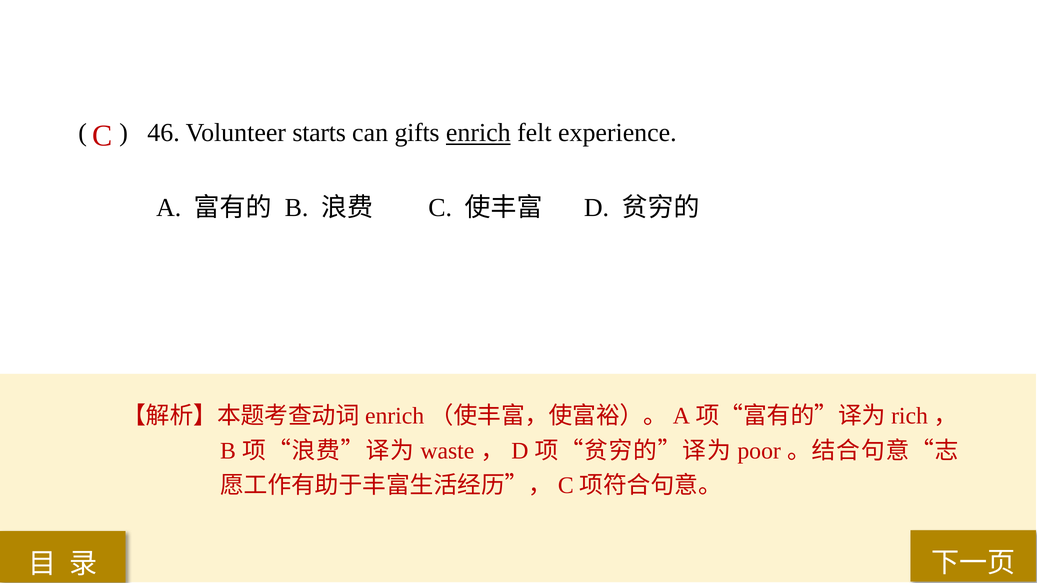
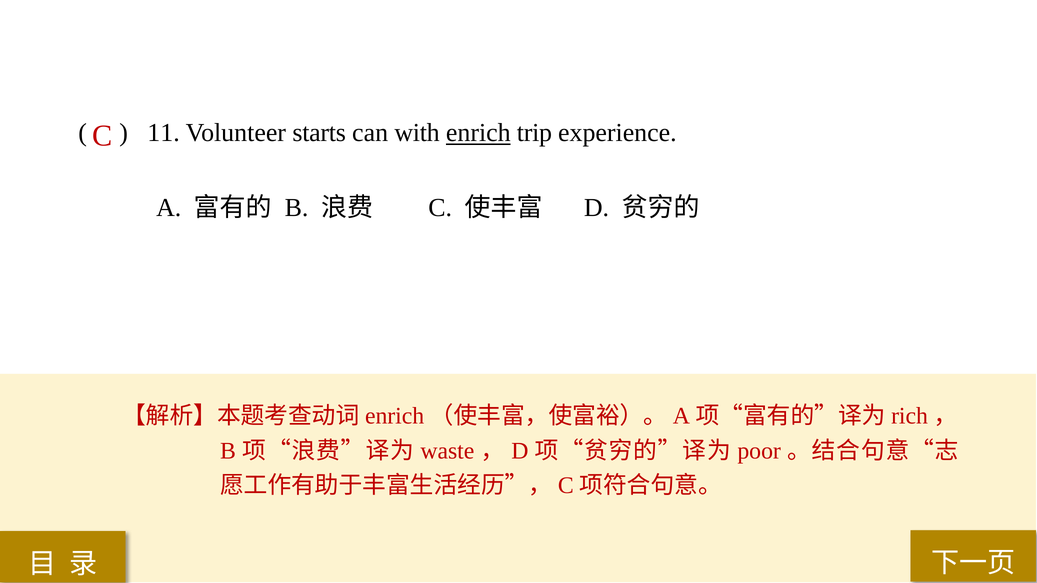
46: 46 -> 11 (164, 133)
gifts: gifts -> with (417, 133)
felt: felt -> trip (534, 133)
